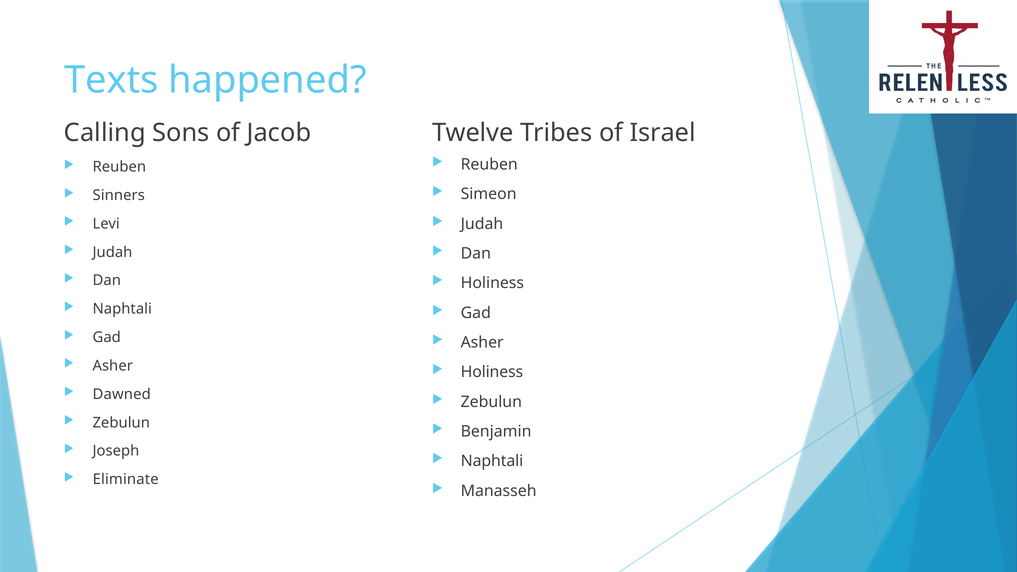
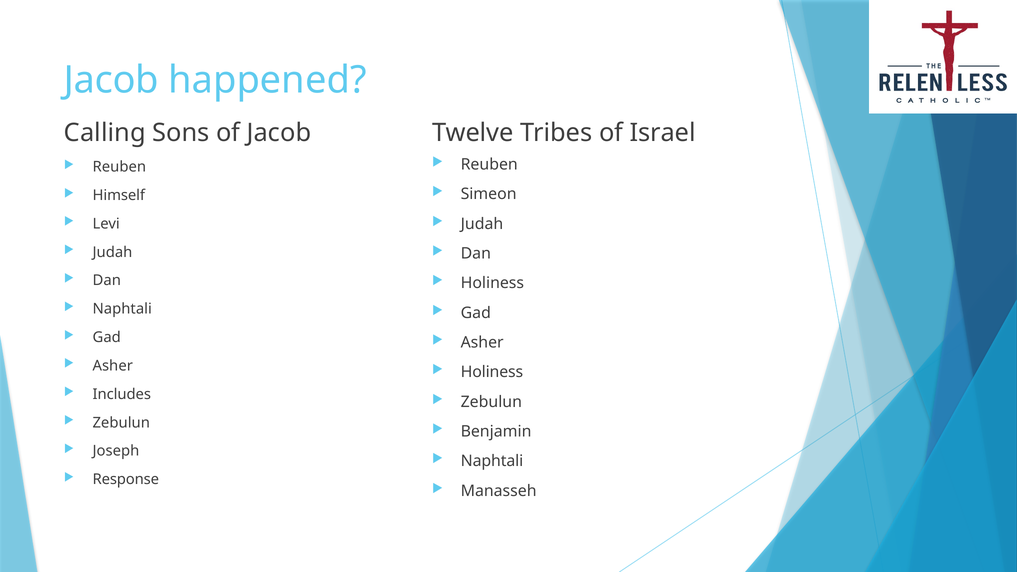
Texts: Texts -> Jacob (111, 80)
Sinners: Sinners -> Himself (119, 195)
Dawned: Dawned -> Includes (122, 394)
Eliminate: Eliminate -> Response (126, 479)
